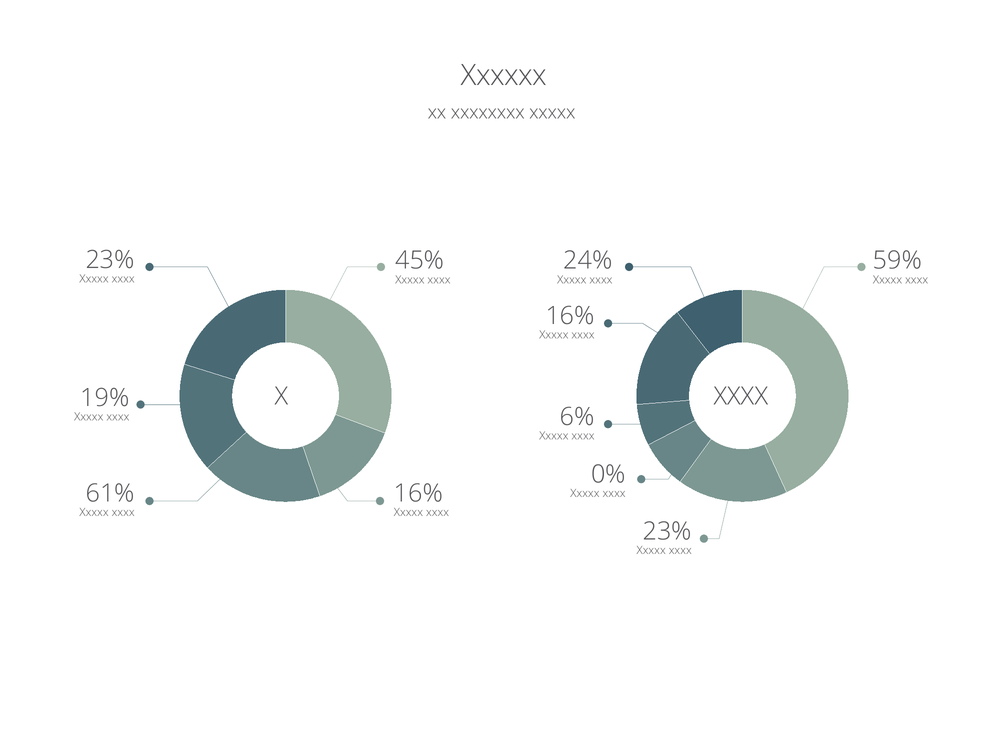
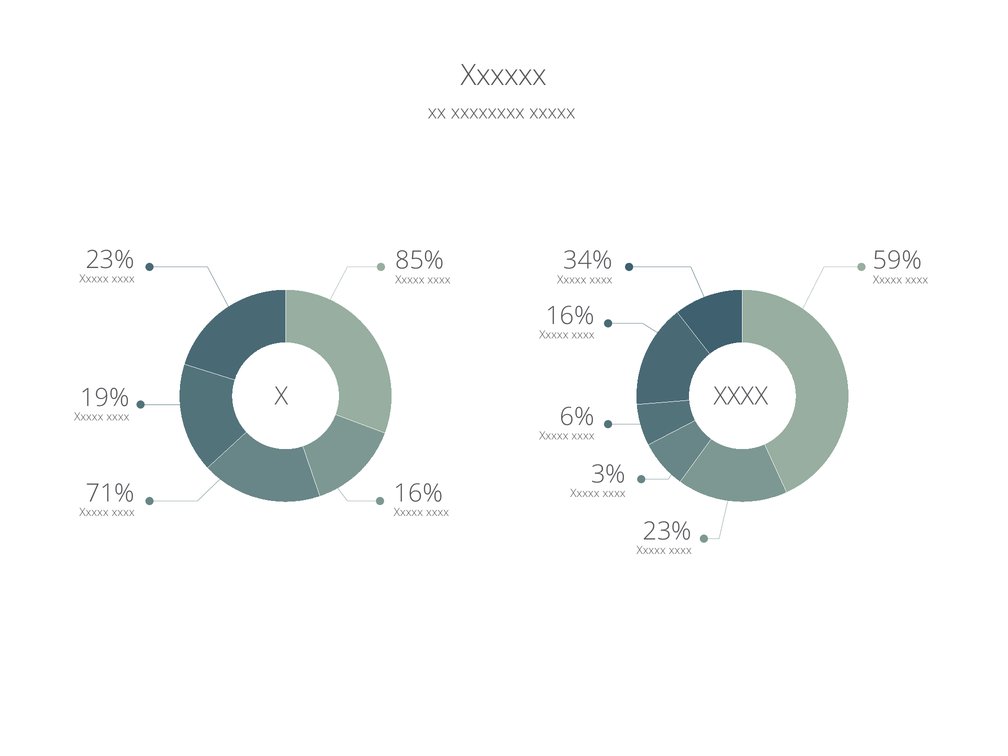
45%: 45% -> 85% (420, 261)
24%: 24% -> 34% (588, 261)
0%: 0% -> 3% (608, 474)
61%: 61% -> 71% (110, 494)
